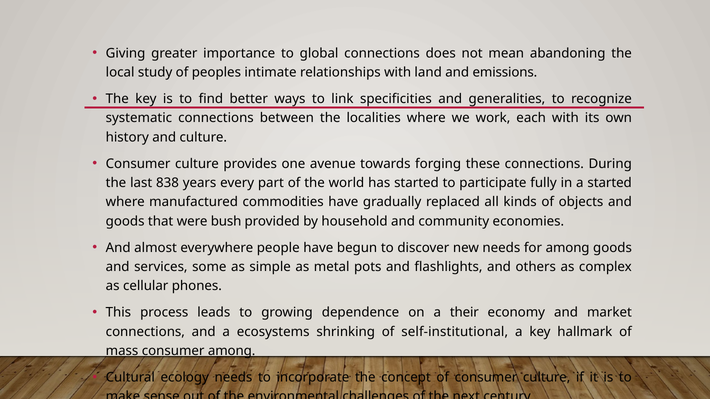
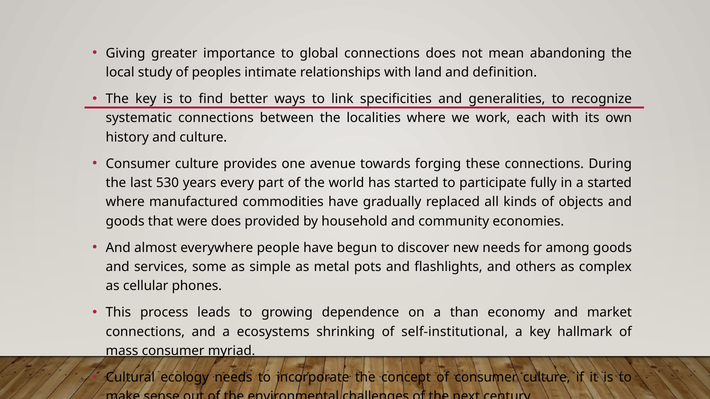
emissions: emissions -> definition (505, 72)
838: 838 -> 530 (167, 183)
were bush: bush -> does (226, 221)
their: their -> than (464, 313)
consumer among: among -> myriad (232, 351)
